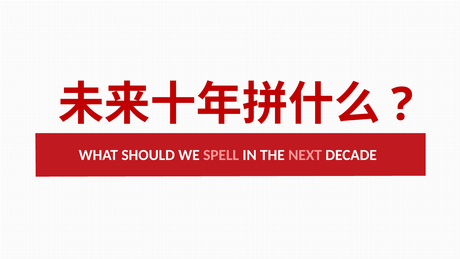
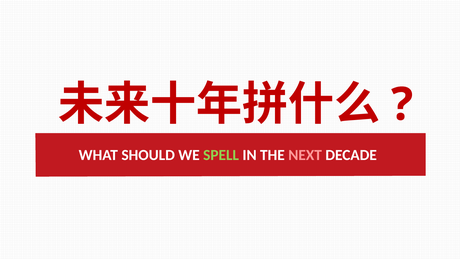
SPELL colour: pink -> light green (221, 155)
